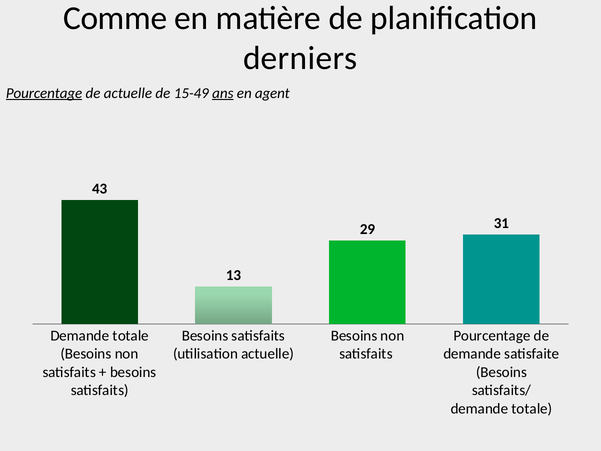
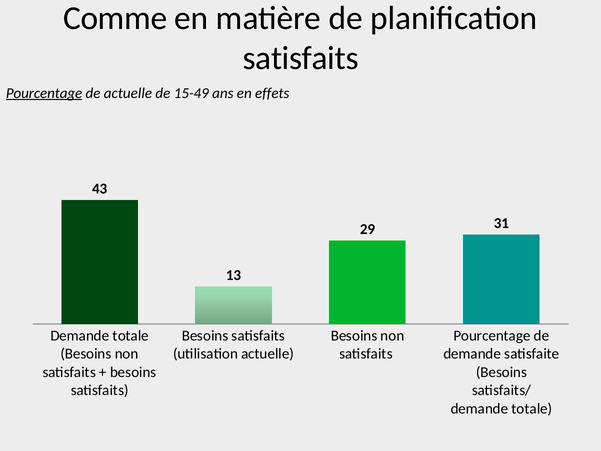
derniers: derniers -> satisfaits (301, 58)
ans underline: present -> none (223, 93)
agent: agent -> effets (272, 93)
